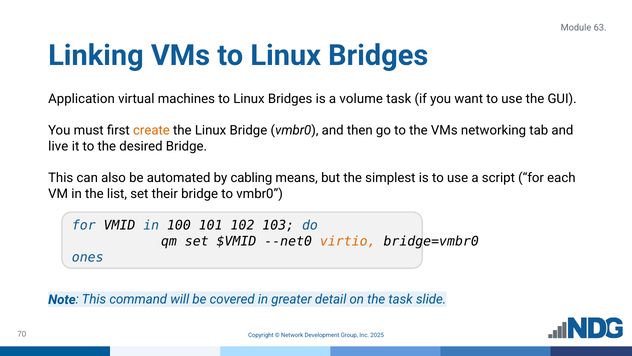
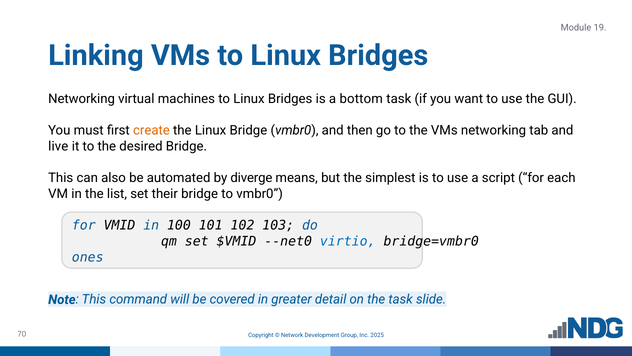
63: 63 -> 19 (600, 27)
Application: Application -> Networking (82, 99)
volume: volume -> bottom (361, 99)
cabling: cabling -> diverge (251, 178)
virtio colour: orange -> blue (348, 241)
